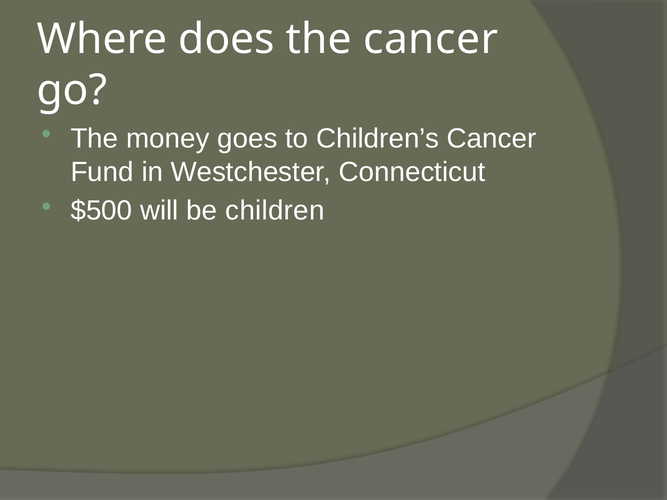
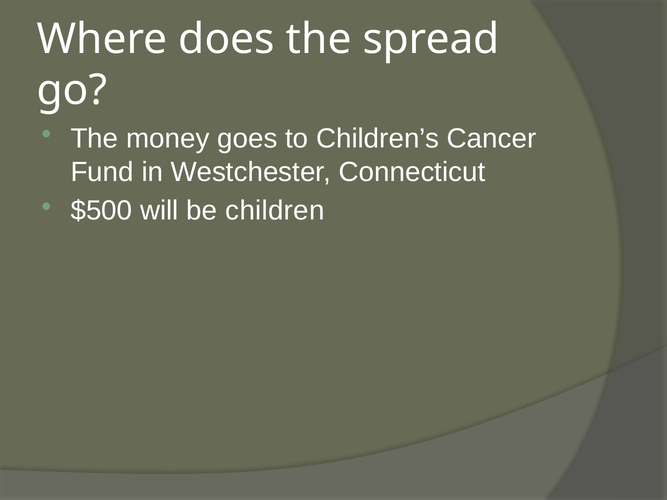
the cancer: cancer -> spread (431, 39)
